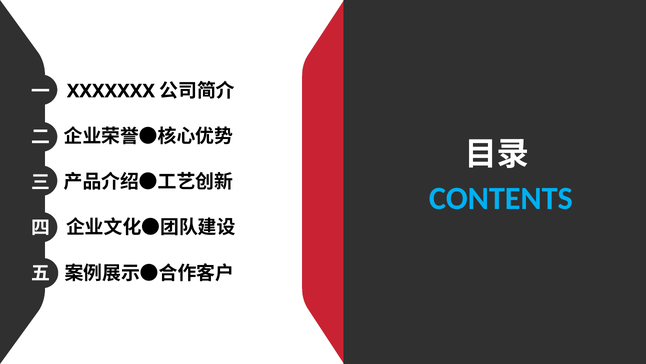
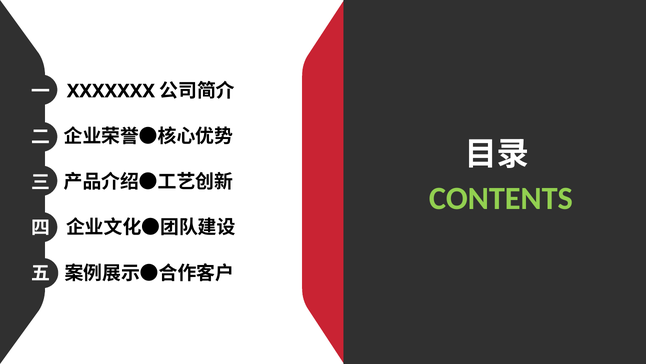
CONTENTS colour: light blue -> light green (501, 198)
